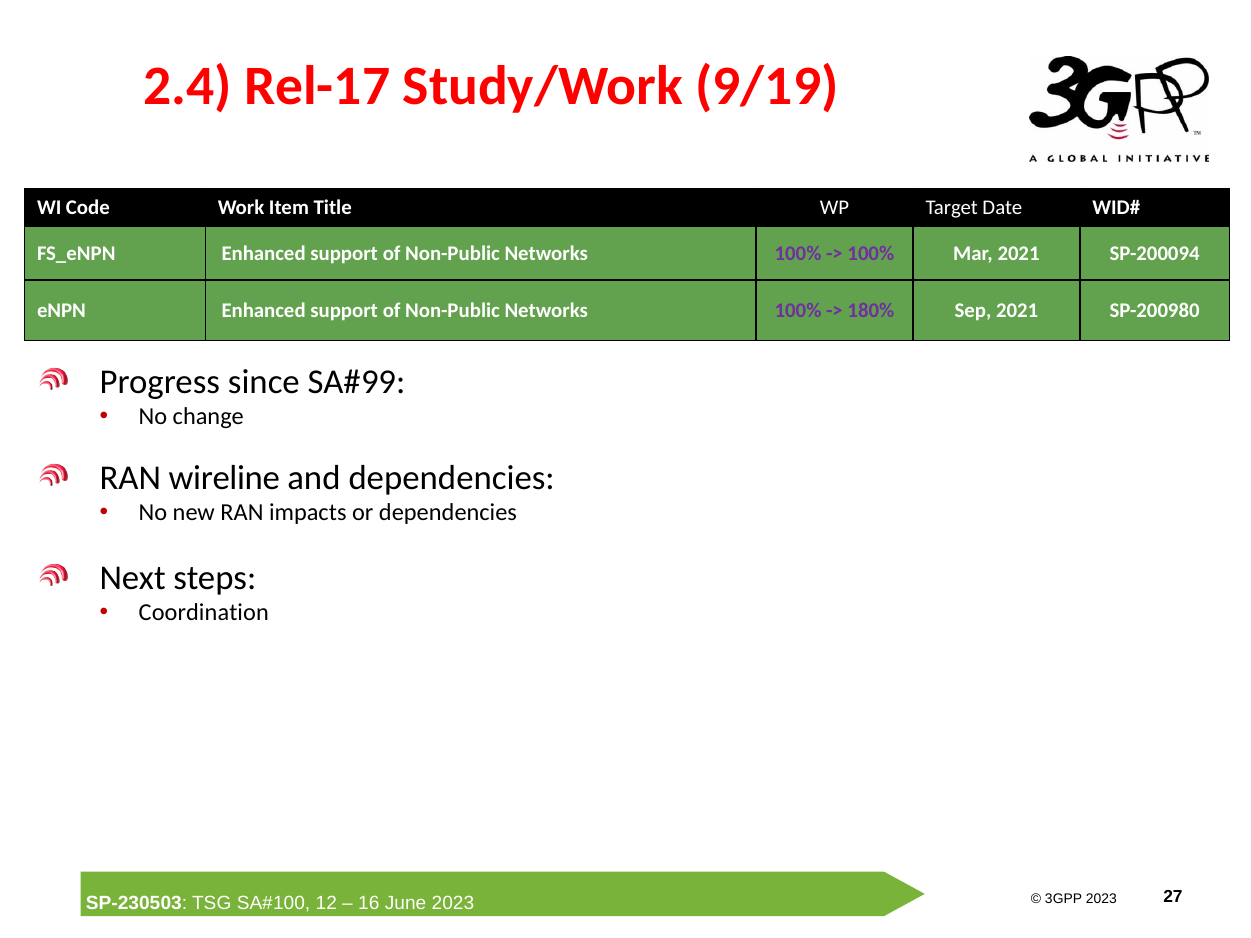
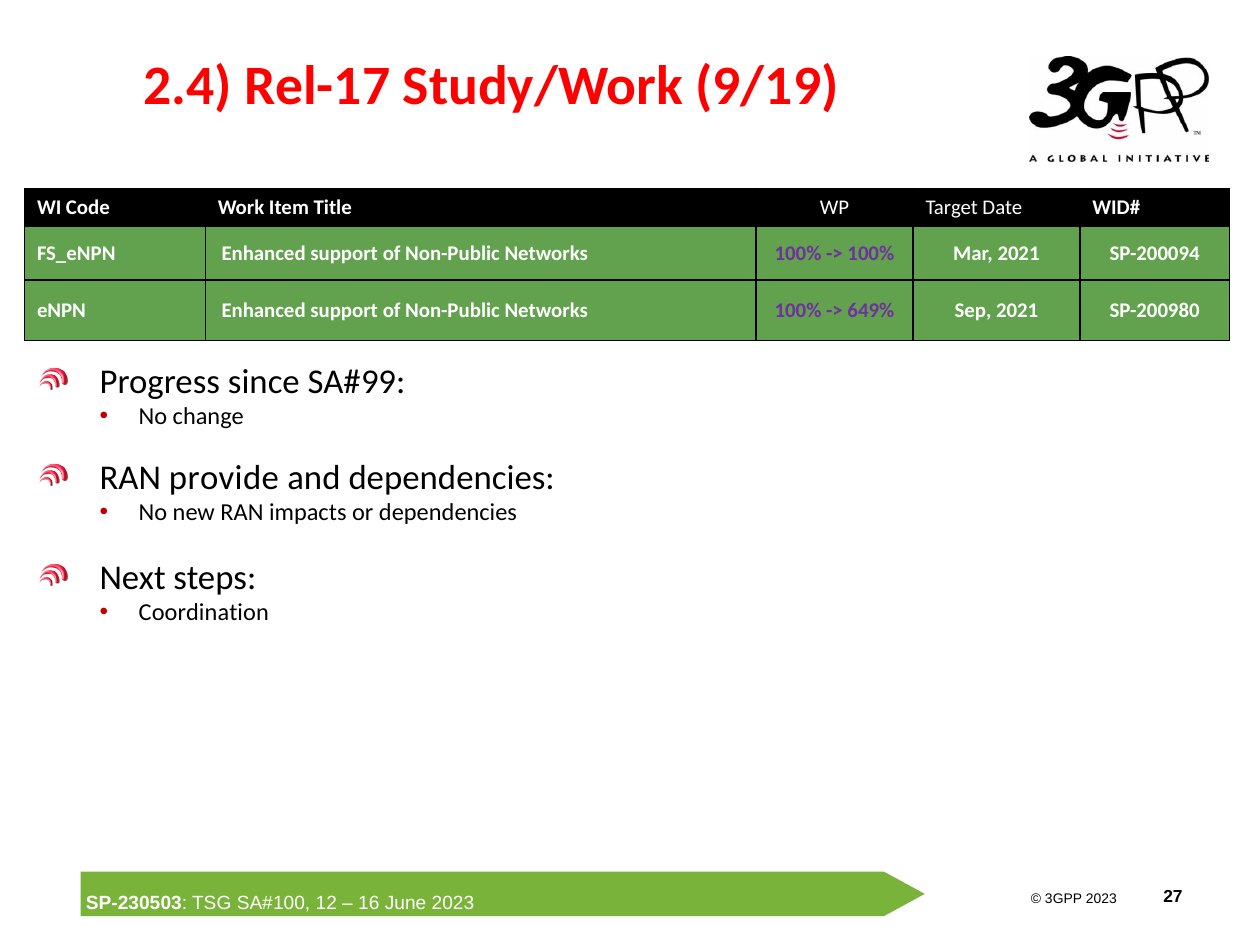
180%: 180% -> 649% (871, 310)
wireline: wireline -> provide (224, 478)
